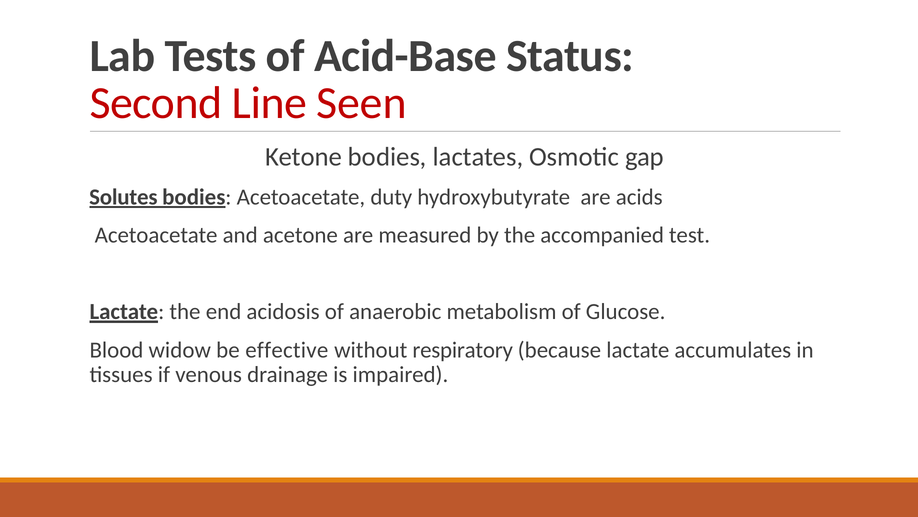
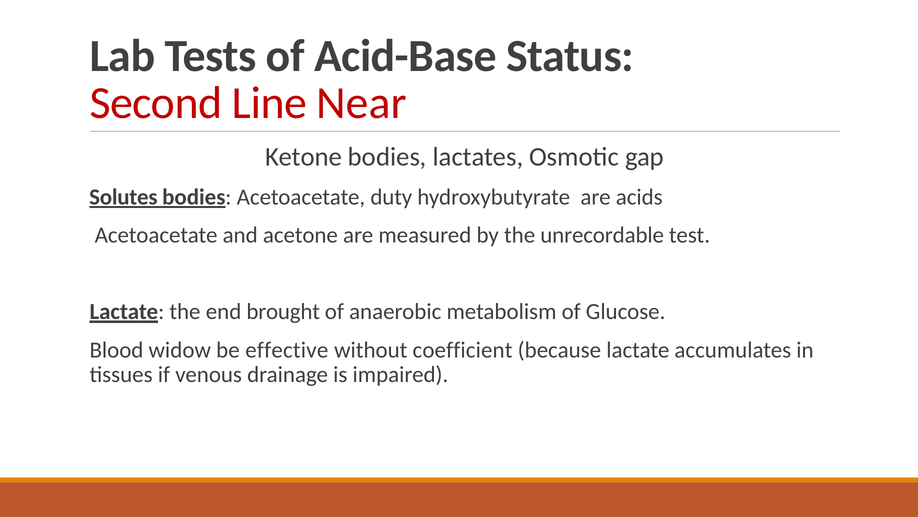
Seen: Seen -> Near (361, 103)
accompanied: accompanied -> unrecordable (602, 235)
acidosis: acidosis -> brought (283, 311)
respiratory: respiratory -> coefficient (463, 350)
